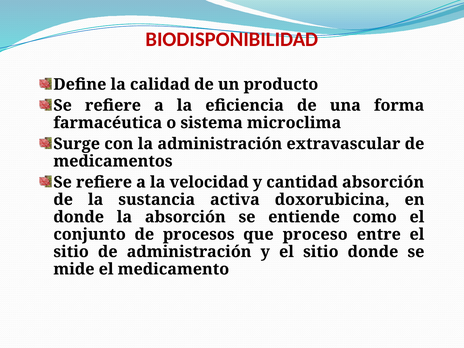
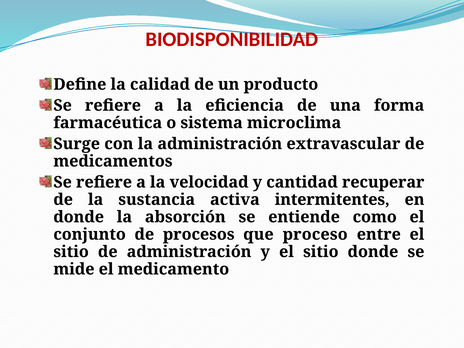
cantidad absorción: absorción -> recuperar (383, 182)
doxorubicina: doxorubicina -> intermitentes (332, 200)
